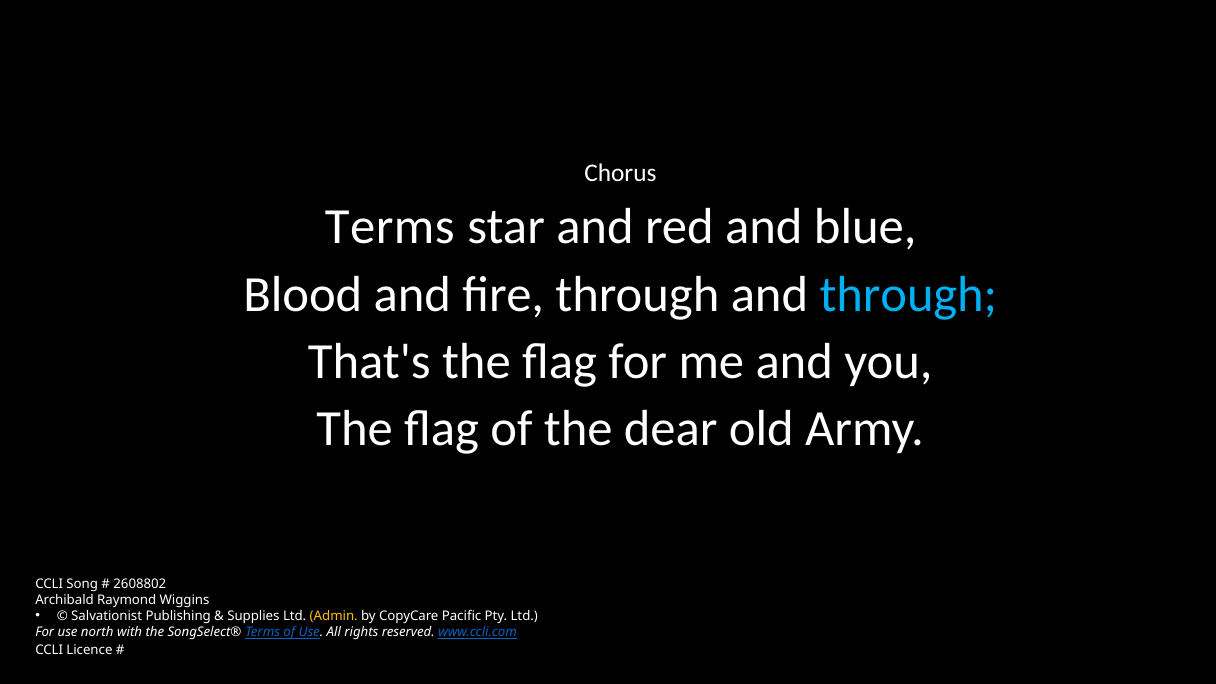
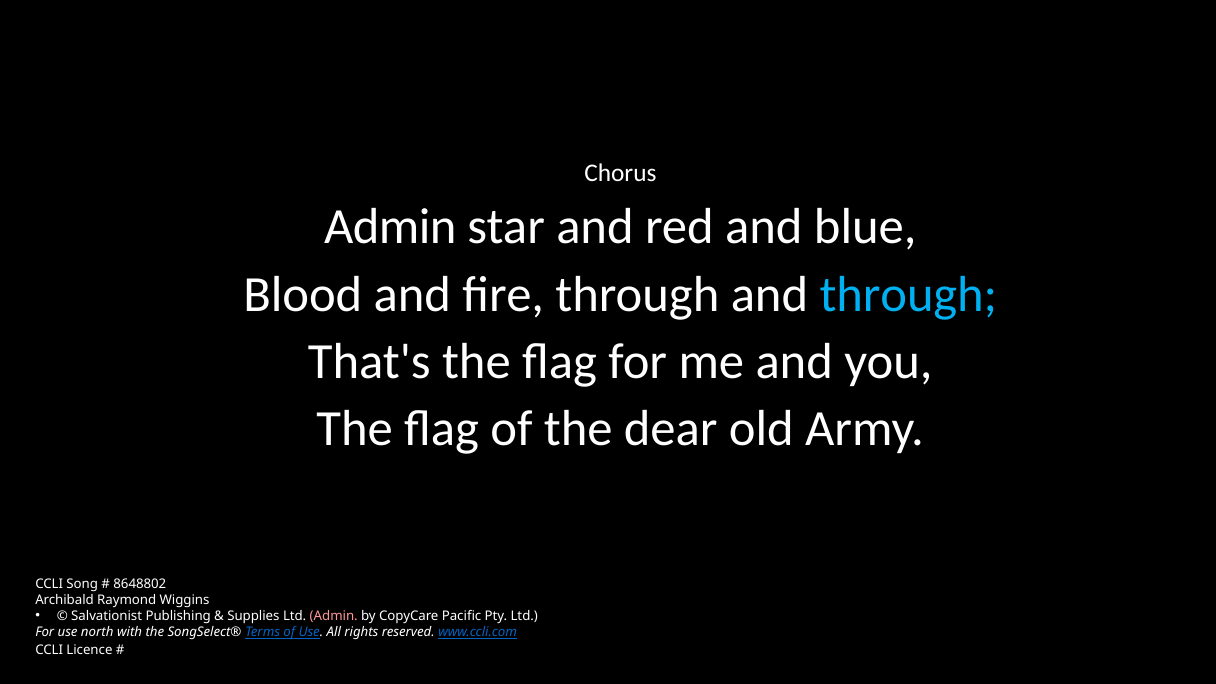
Terms: Terms -> Admin (390, 227)
2608802: 2608802 -> 8648802 (140, 584)
Admin colour: yellow -> pink (334, 616)
